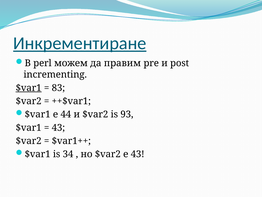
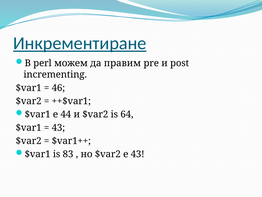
$var1 underline: present -> none (29, 88)
83: 83 -> 46 (58, 88)
93: 93 -> 64 (127, 114)
34: 34 -> 83 (68, 154)
